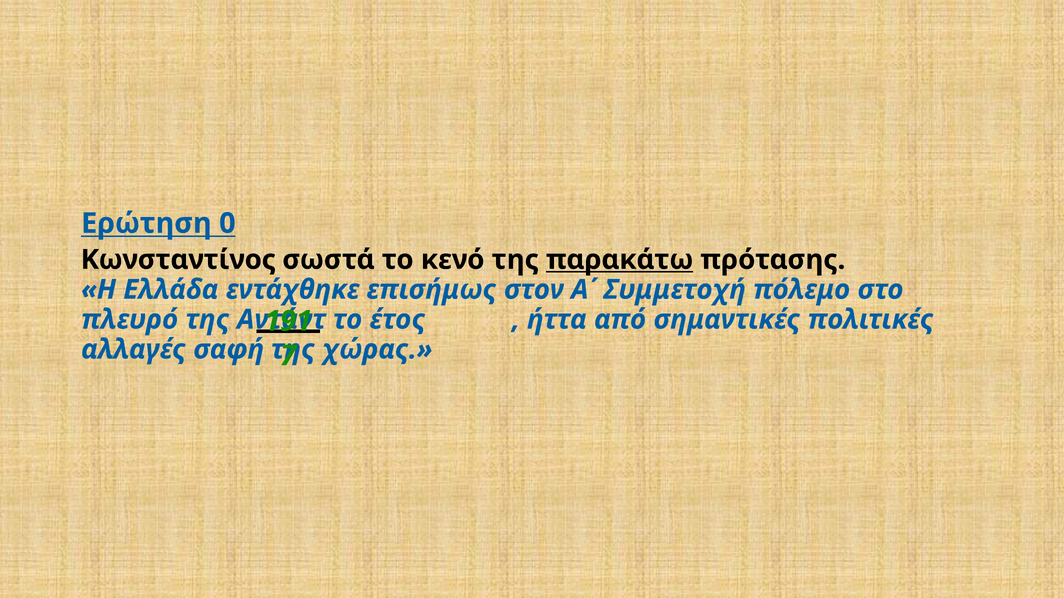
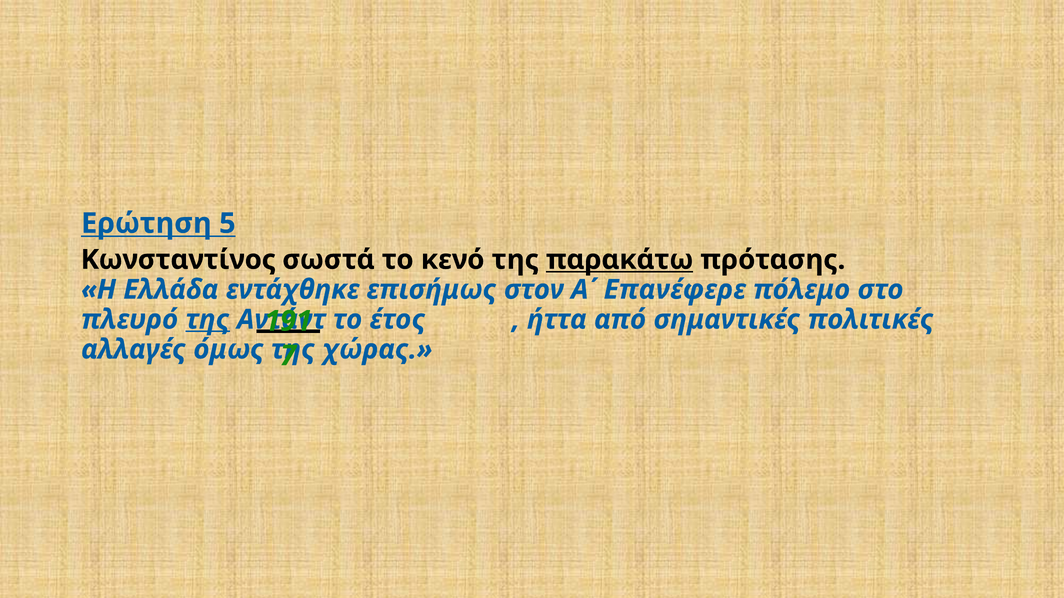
0: 0 -> 5 (227, 224)
Συμμετοχή: Συμμετοχή -> Επανέφερε (675, 290)
της underline: none -> present (208, 320)
σαφή: σαφή -> όμως (229, 350)
